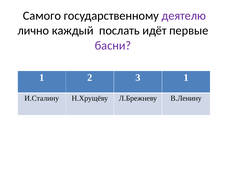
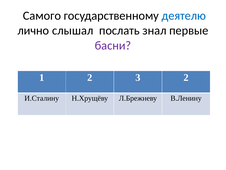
деятелю colour: purple -> blue (184, 16)
каждый: каждый -> слышал (73, 31)
идёт: идёт -> знал (154, 31)
3 1: 1 -> 2 (186, 77)
